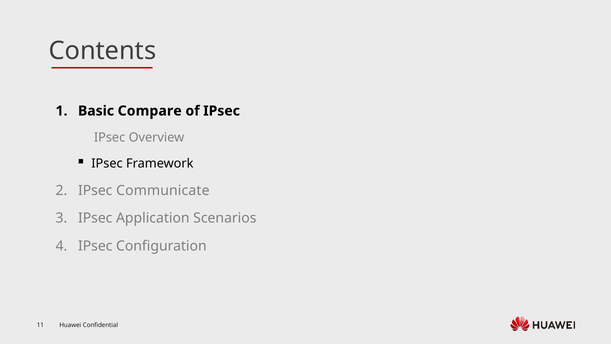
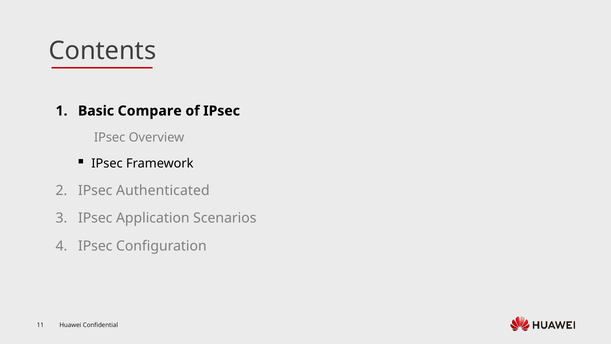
Communicate: Communicate -> Authenticated (163, 190)
